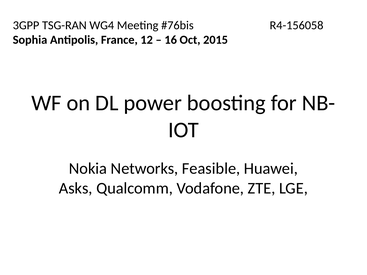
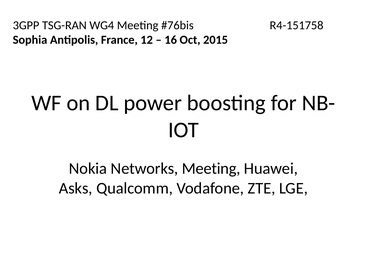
R4-156058: R4-156058 -> R4-151758 (297, 25)
Networks Feasible: Feasible -> Meeting (211, 169)
